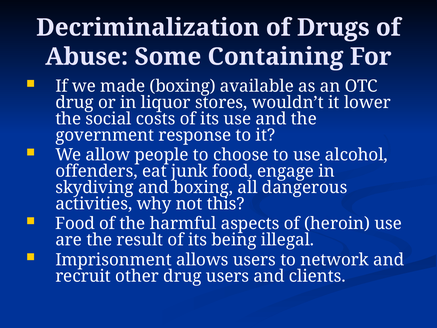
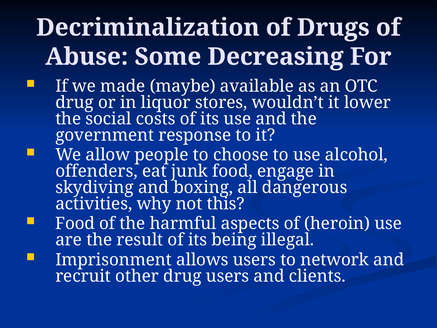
Containing: Containing -> Decreasing (276, 57)
made boxing: boxing -> maybe (183, 86)
